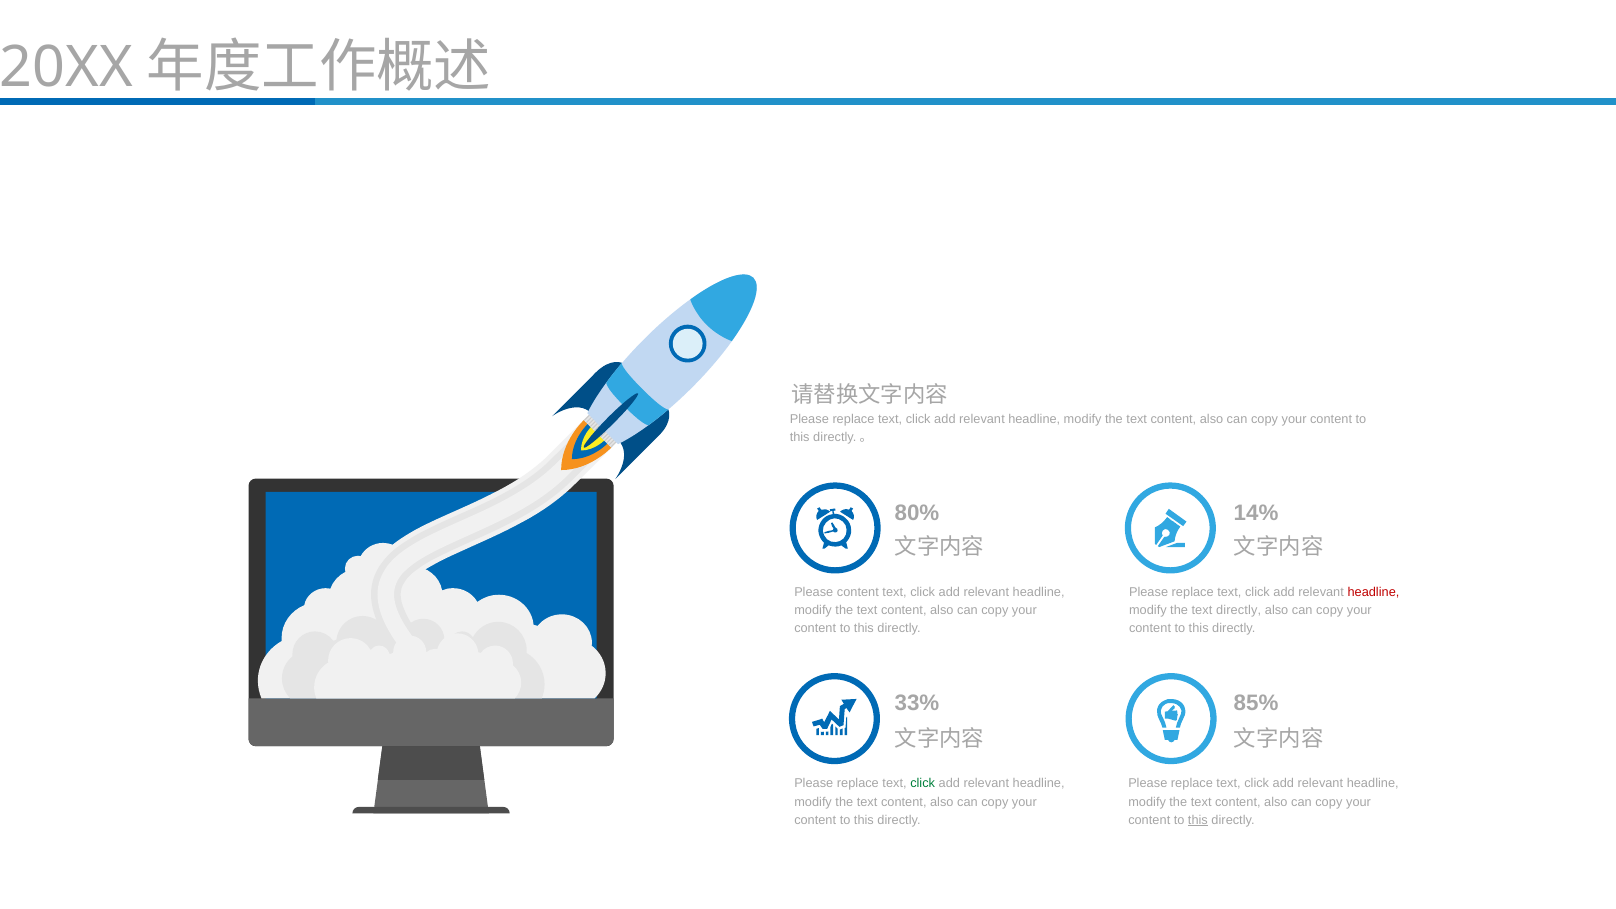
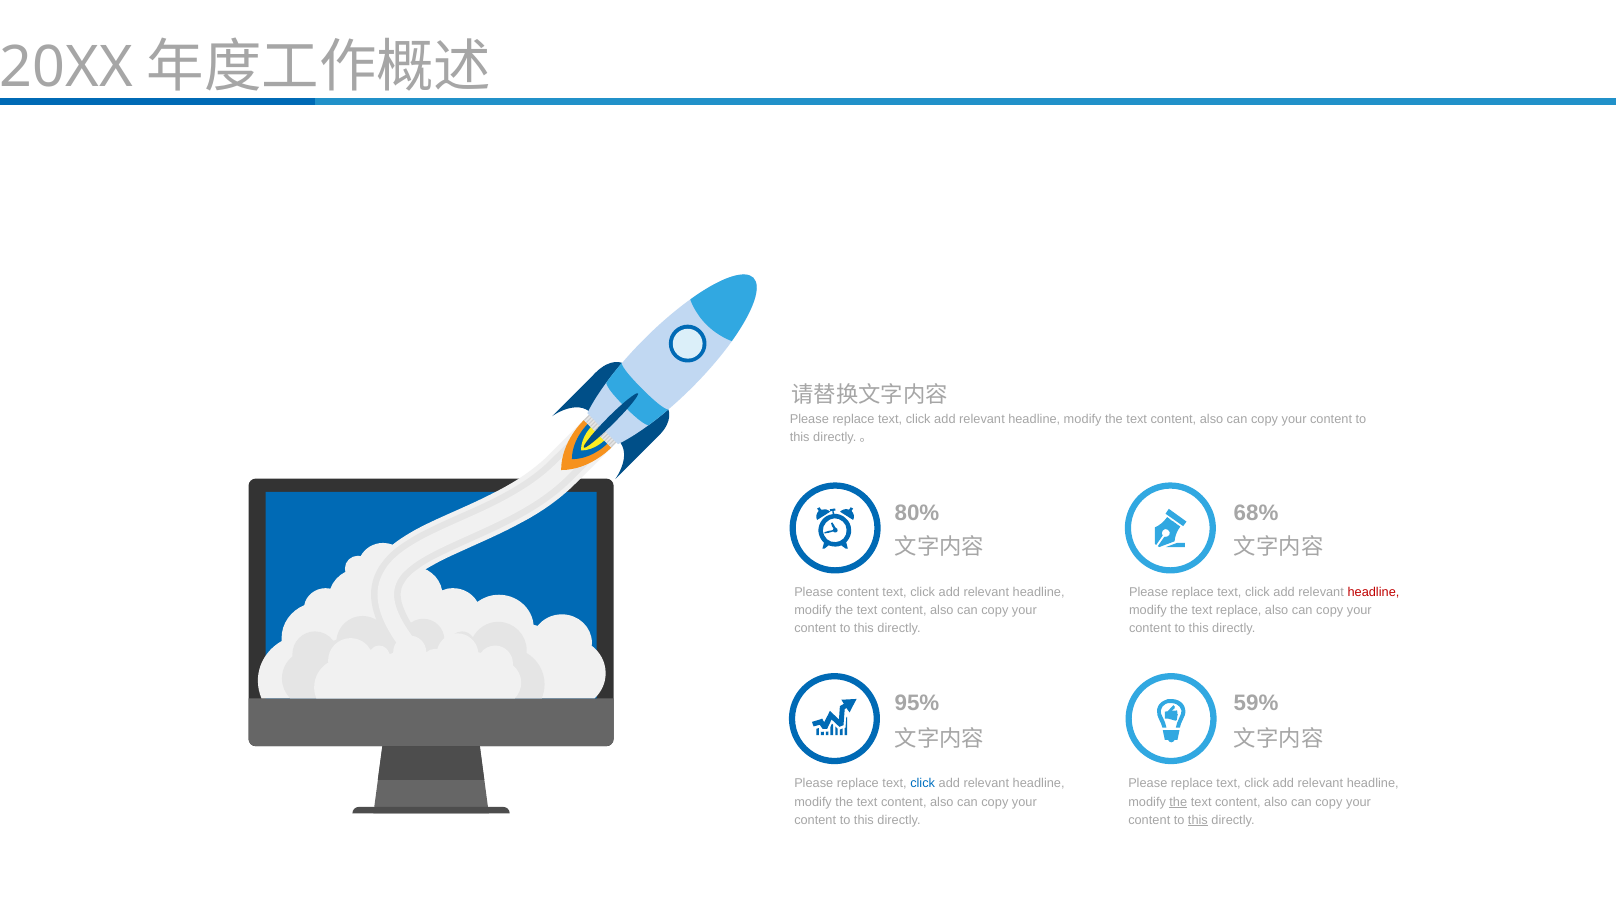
14%: 14% -> 68% (1256, 513)
text directly: directly -> replace (1239, 610)
33%: 33% -> 95% (917, 703)
85%: 85% -> 59% (1256, 703)
click colour: green -> blue (923, 783)
the underline: none -> present (1178, 802)
